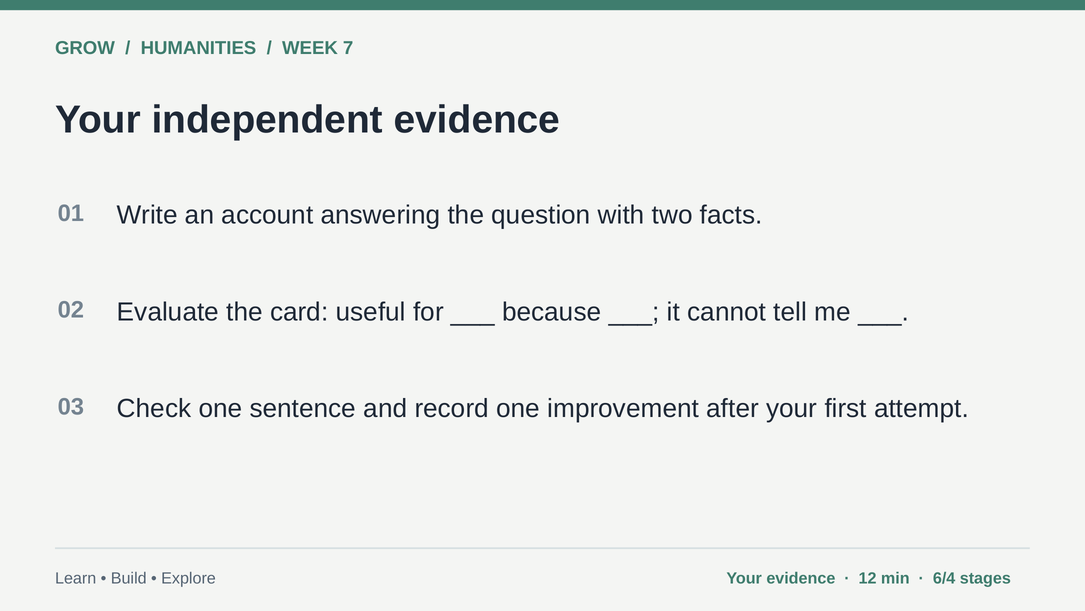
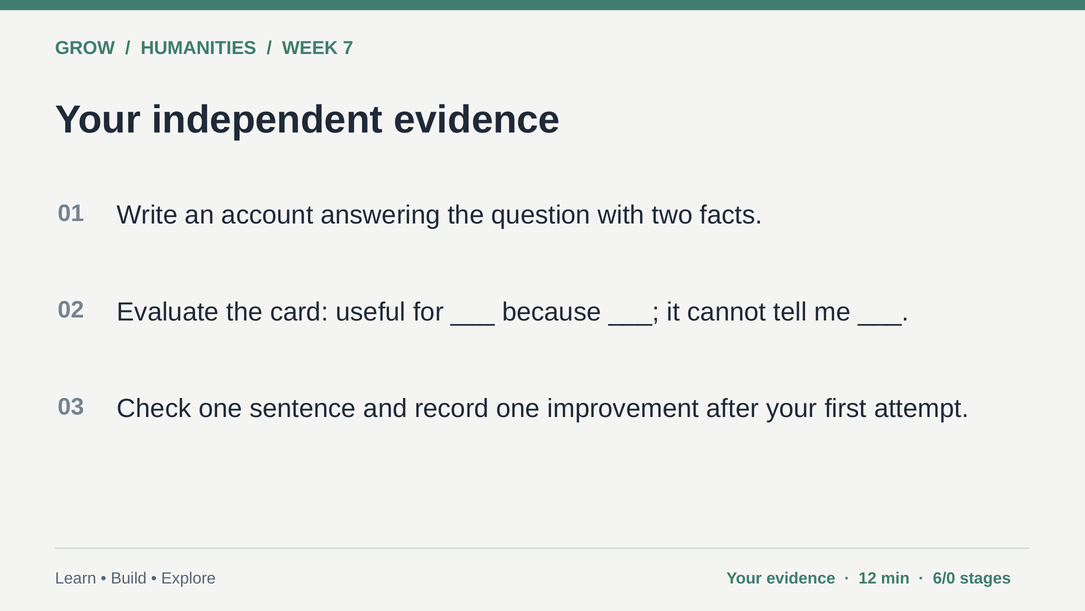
6/4: 6/4 -> 6/0 (944, 578)
